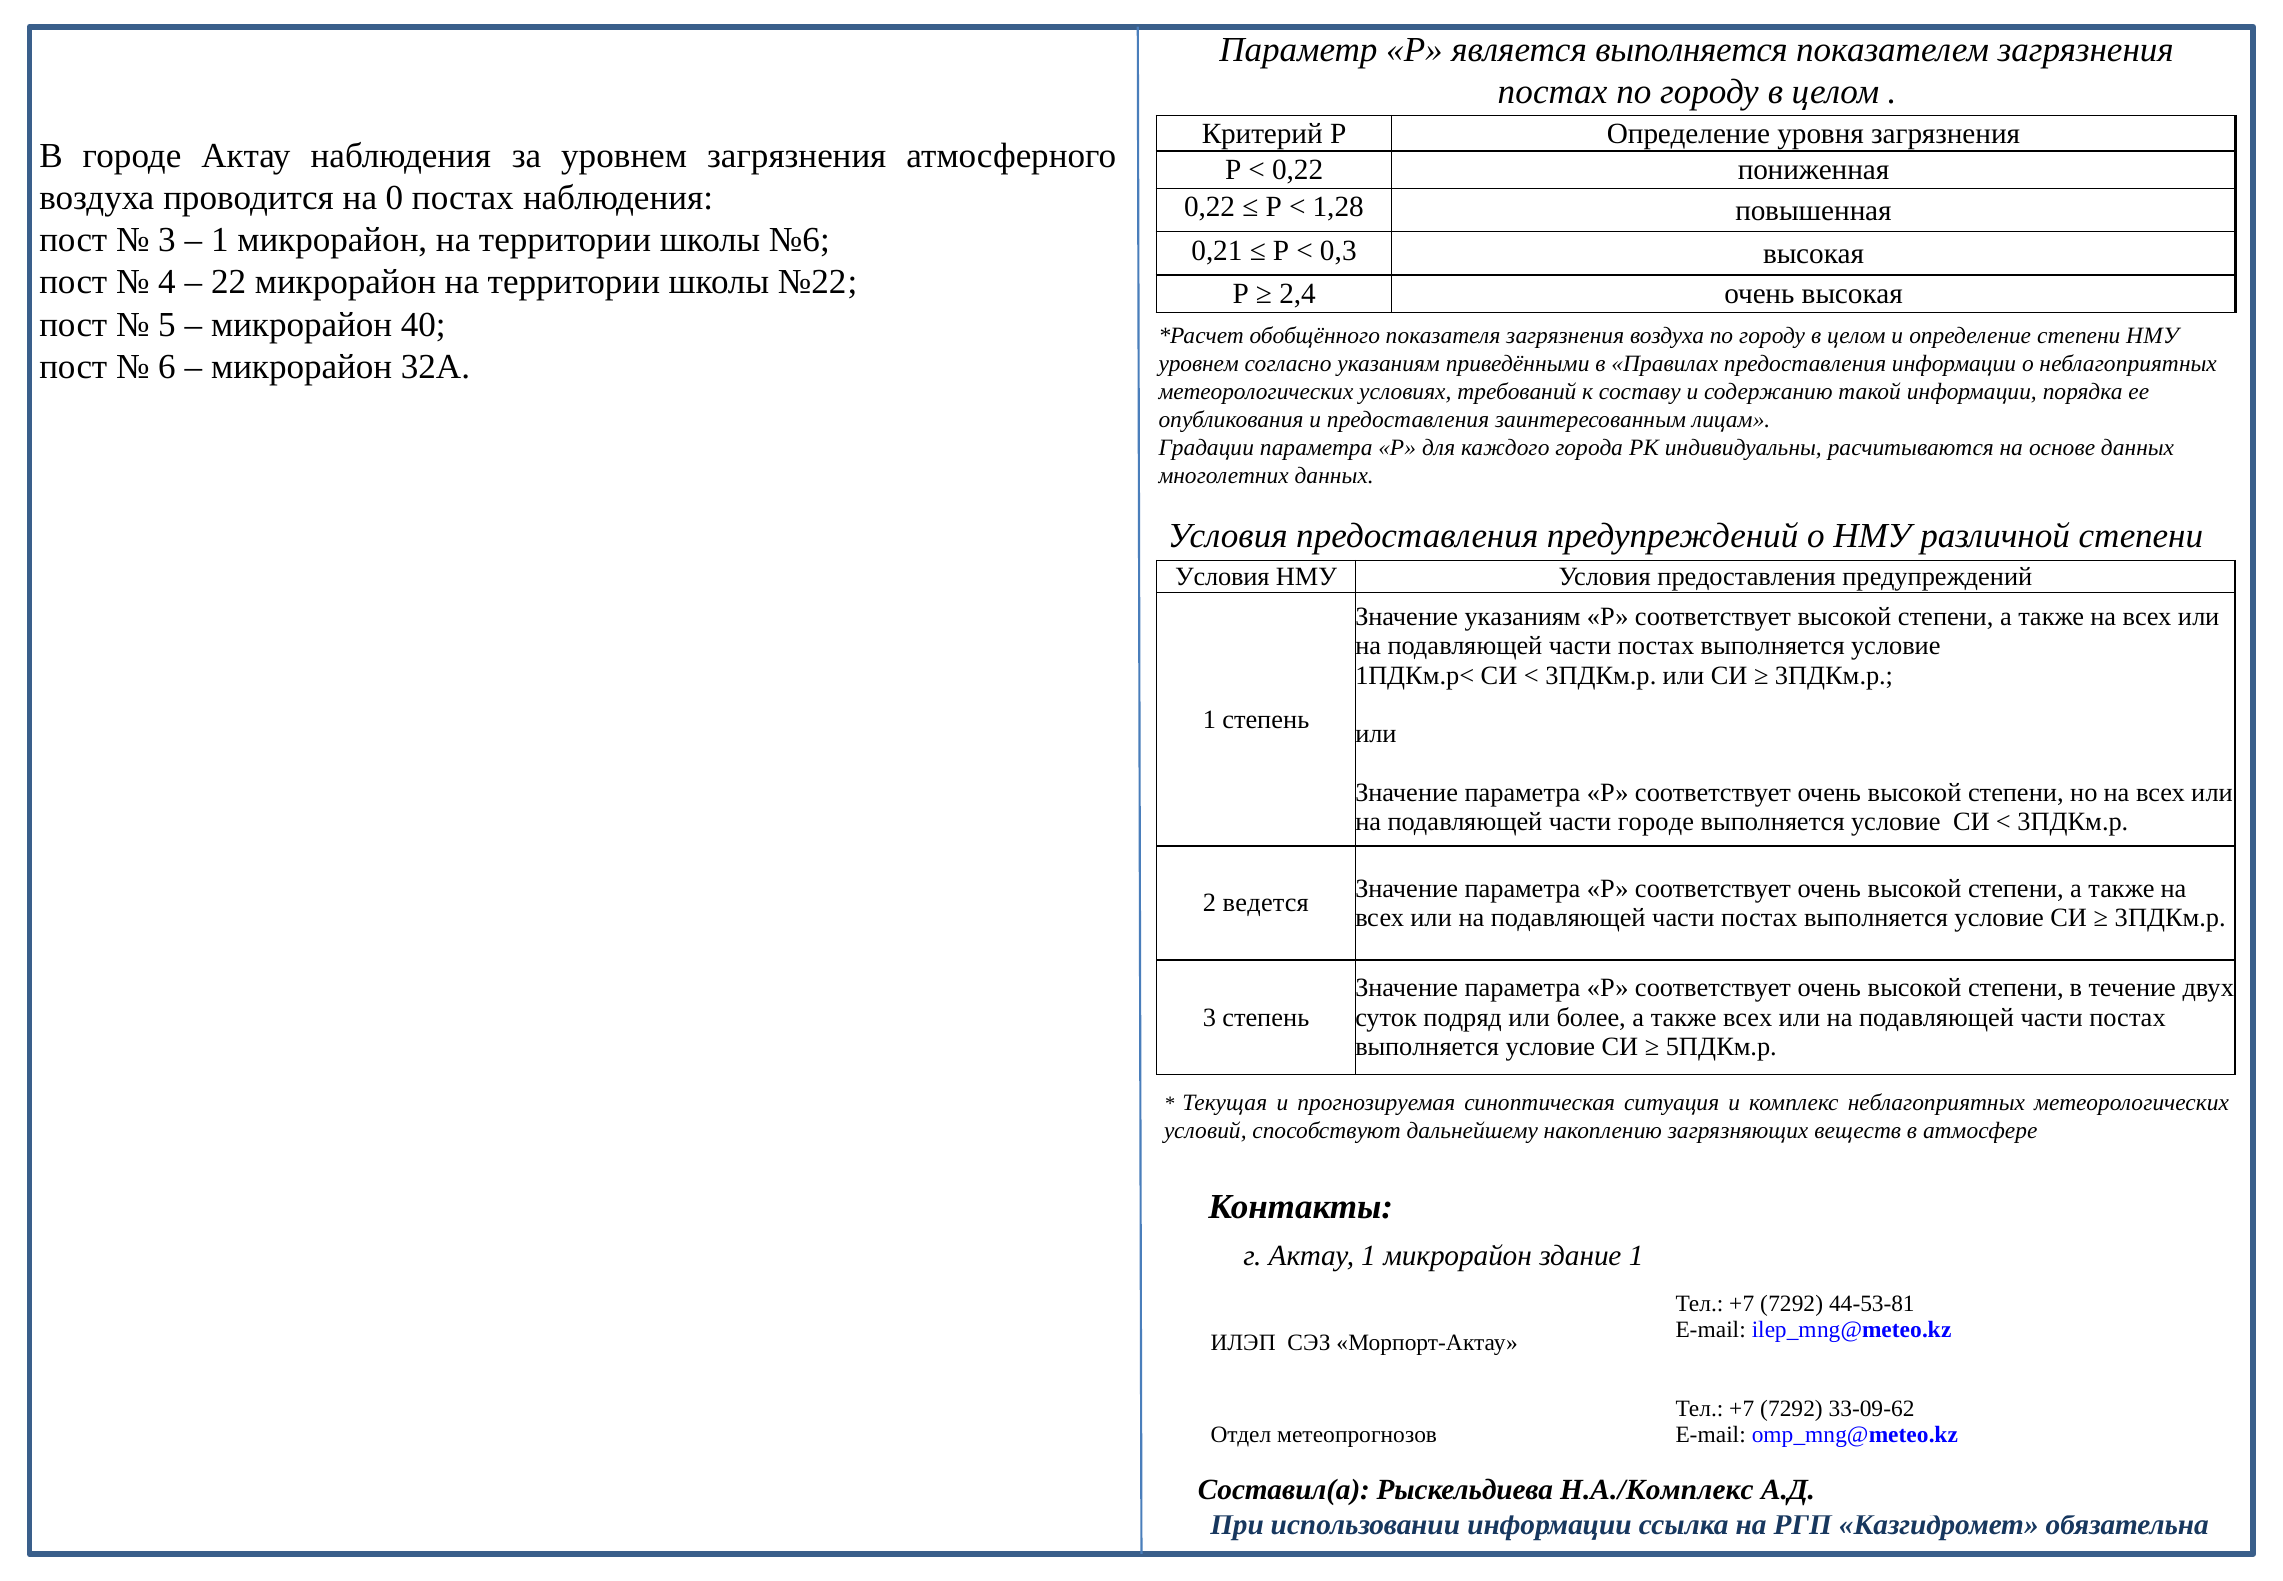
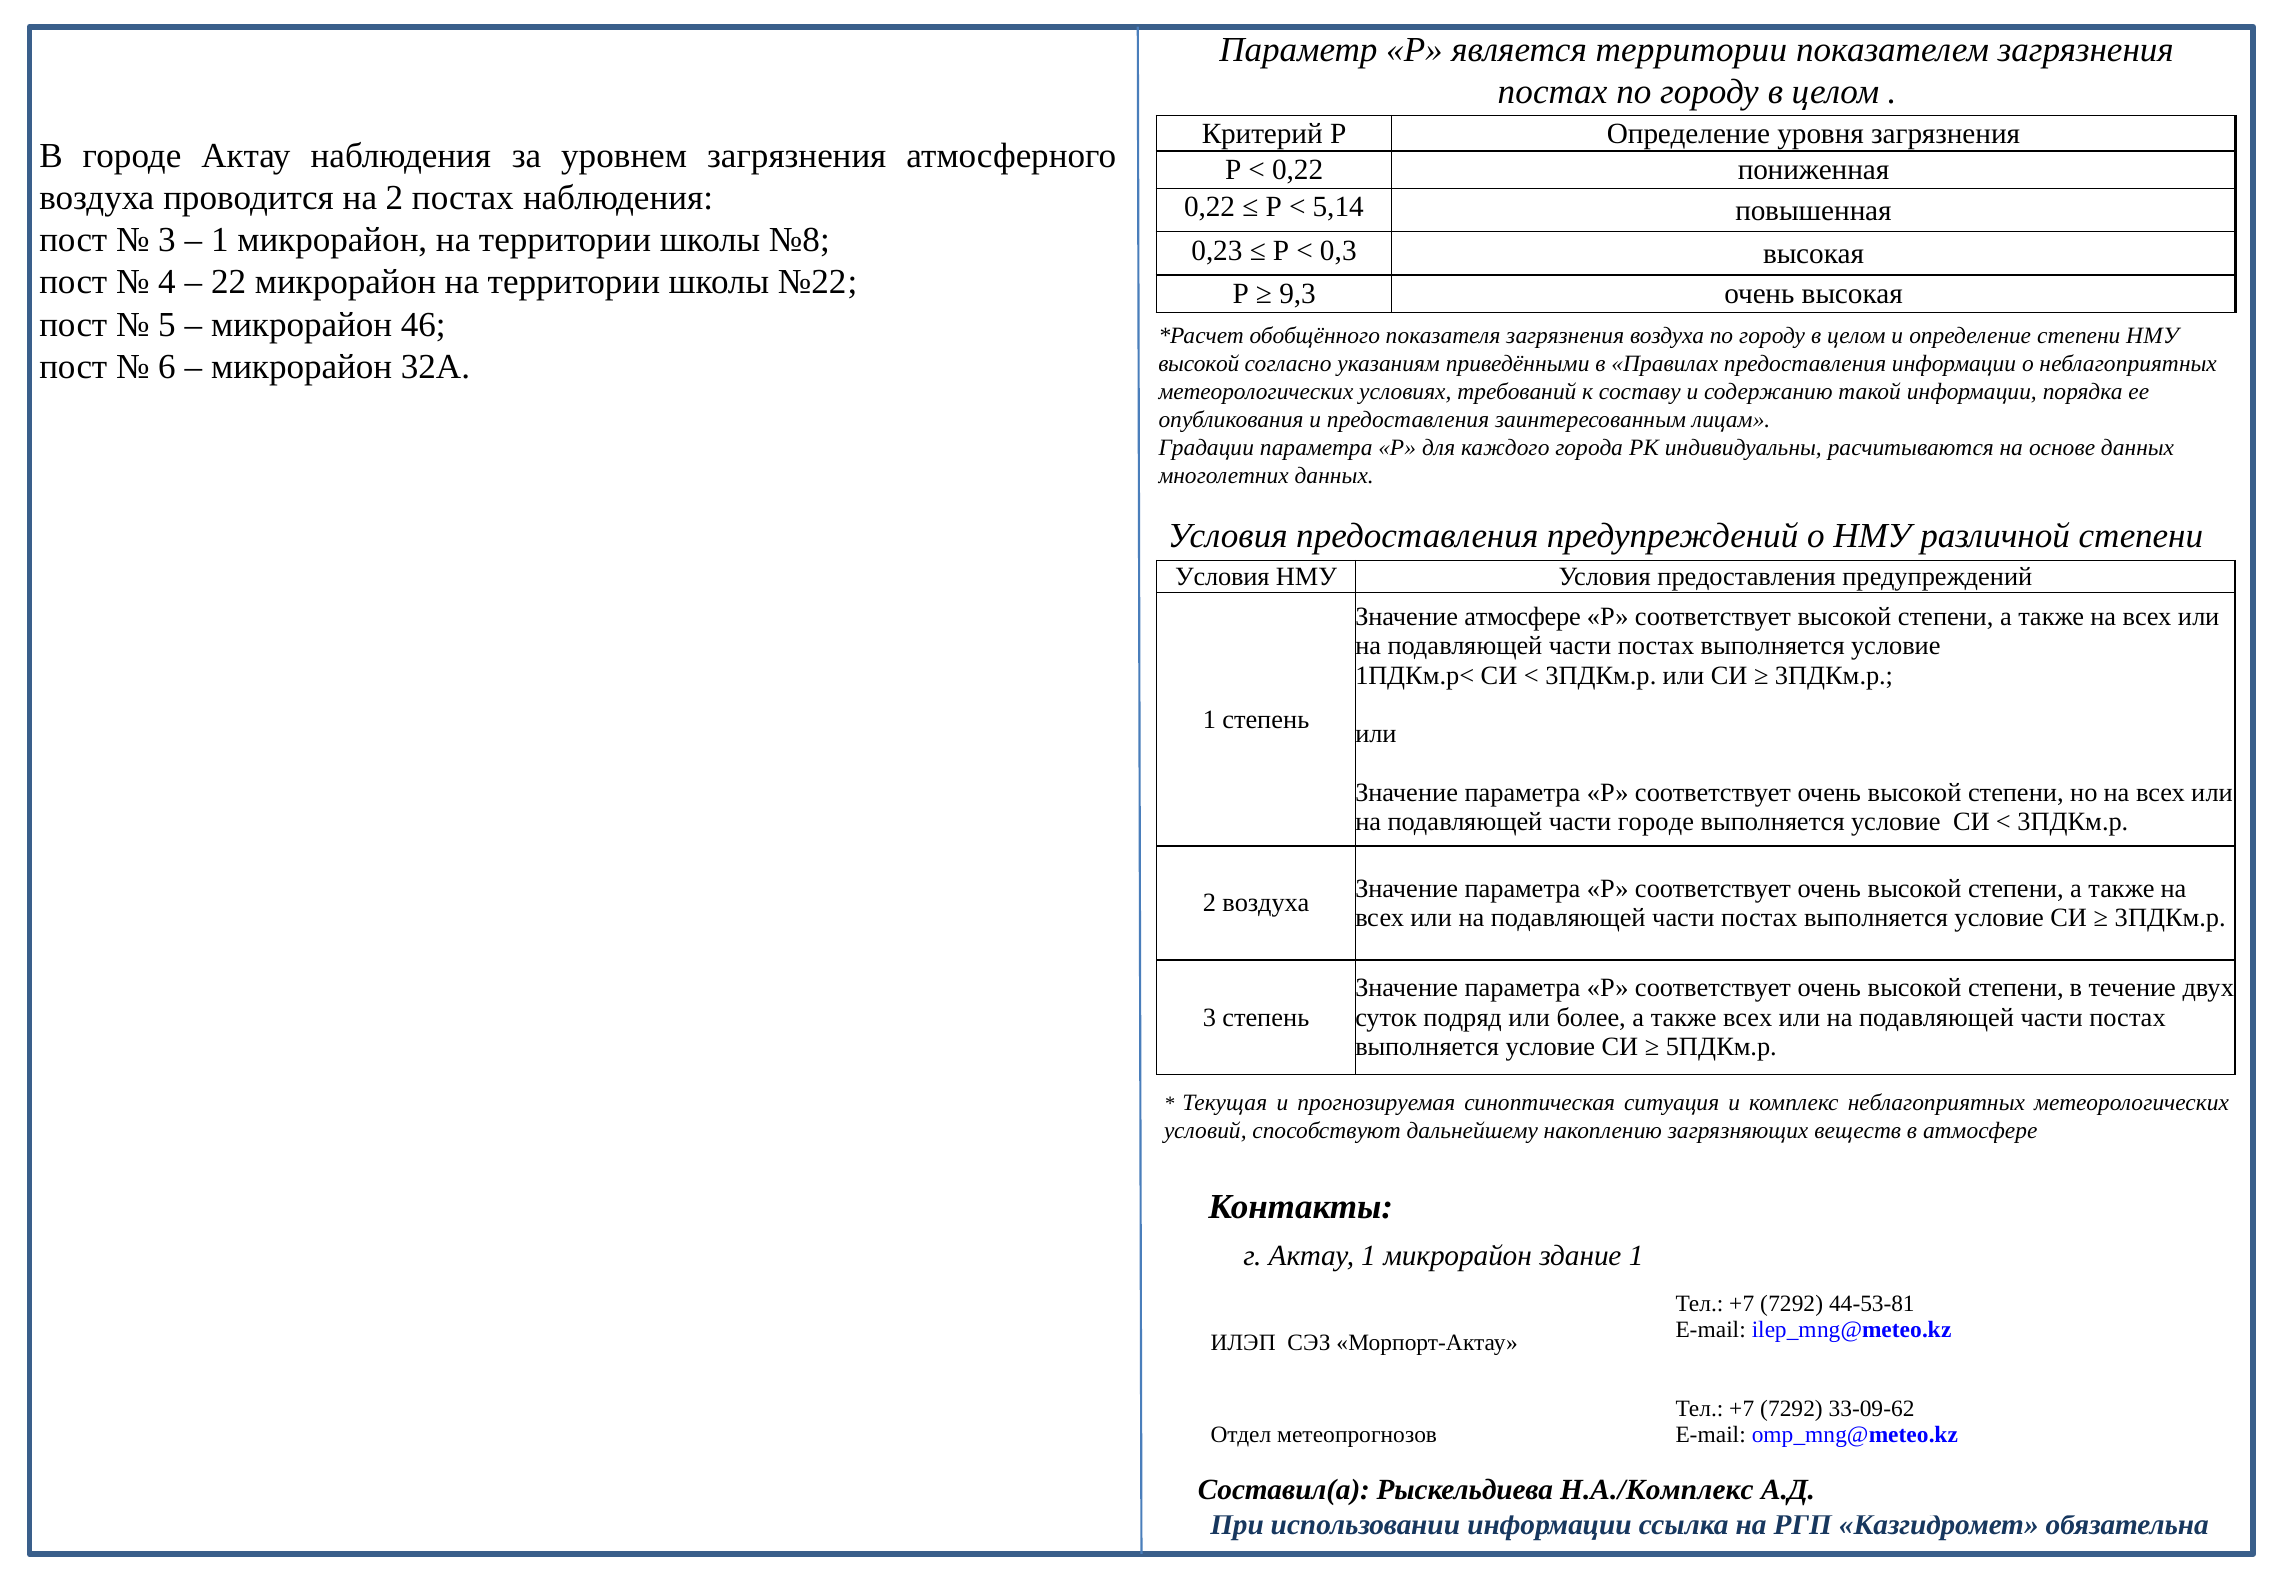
является выполняется: выполняется -> территории (1691, 49)
на 0: 0 -> 2 (394, 198)
1,28: 1,28 -> 5,14 (1338, 207)
№6: №6 -> №8 (799, 240)
0,21: 0,21 -> 0,23 (1217, 250)
2,4: 2,4 -> 9,3 (1298, 293)
40: 40 -> 46 (423, 324)
уровнем: уровнем -> высокой (1199, 363)
Значение указаниям: указаниям -> атмосфере (1523, 617)
2 ведется: ведется -> воздуха (1266, 903)
